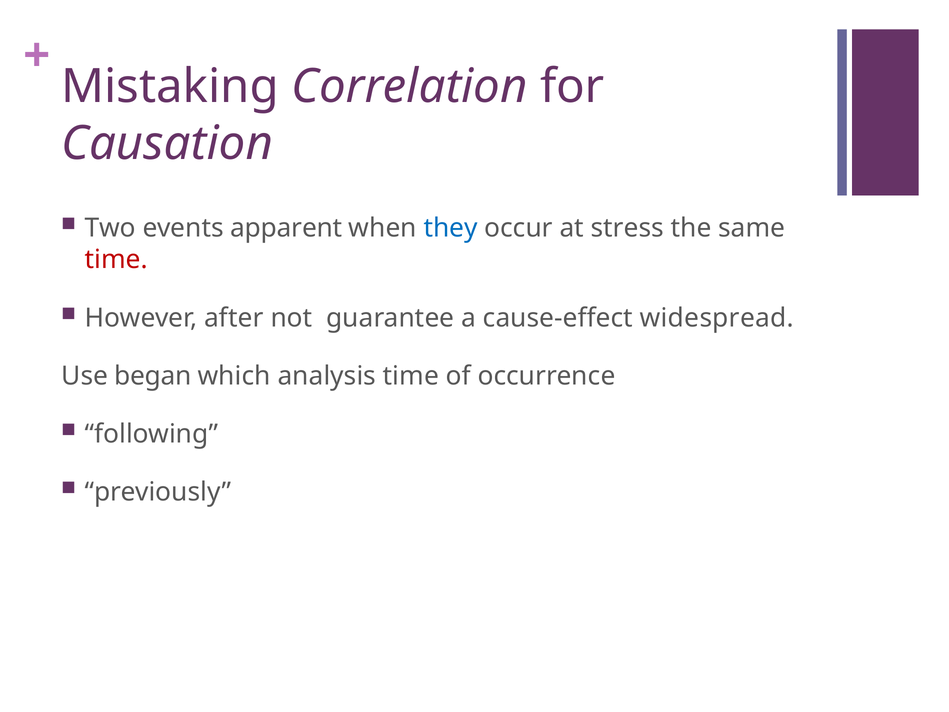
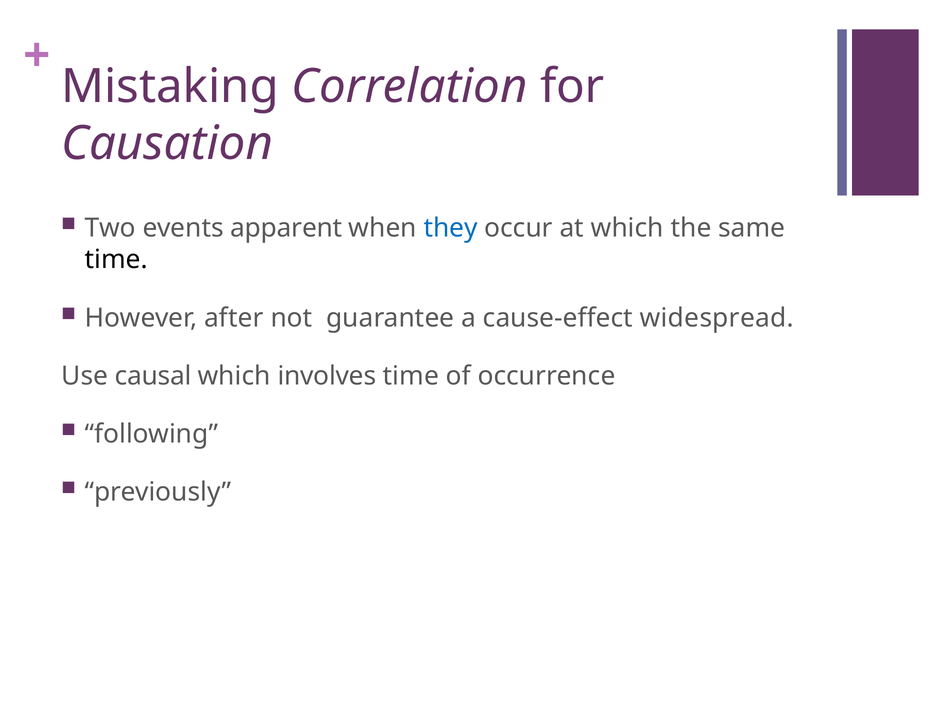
at stress: stress -> which (627, 228)
time colour: red -> black (116, 260)
began: began -> causal (153, 376)
analysis: analysis -> involves (327, 376)
